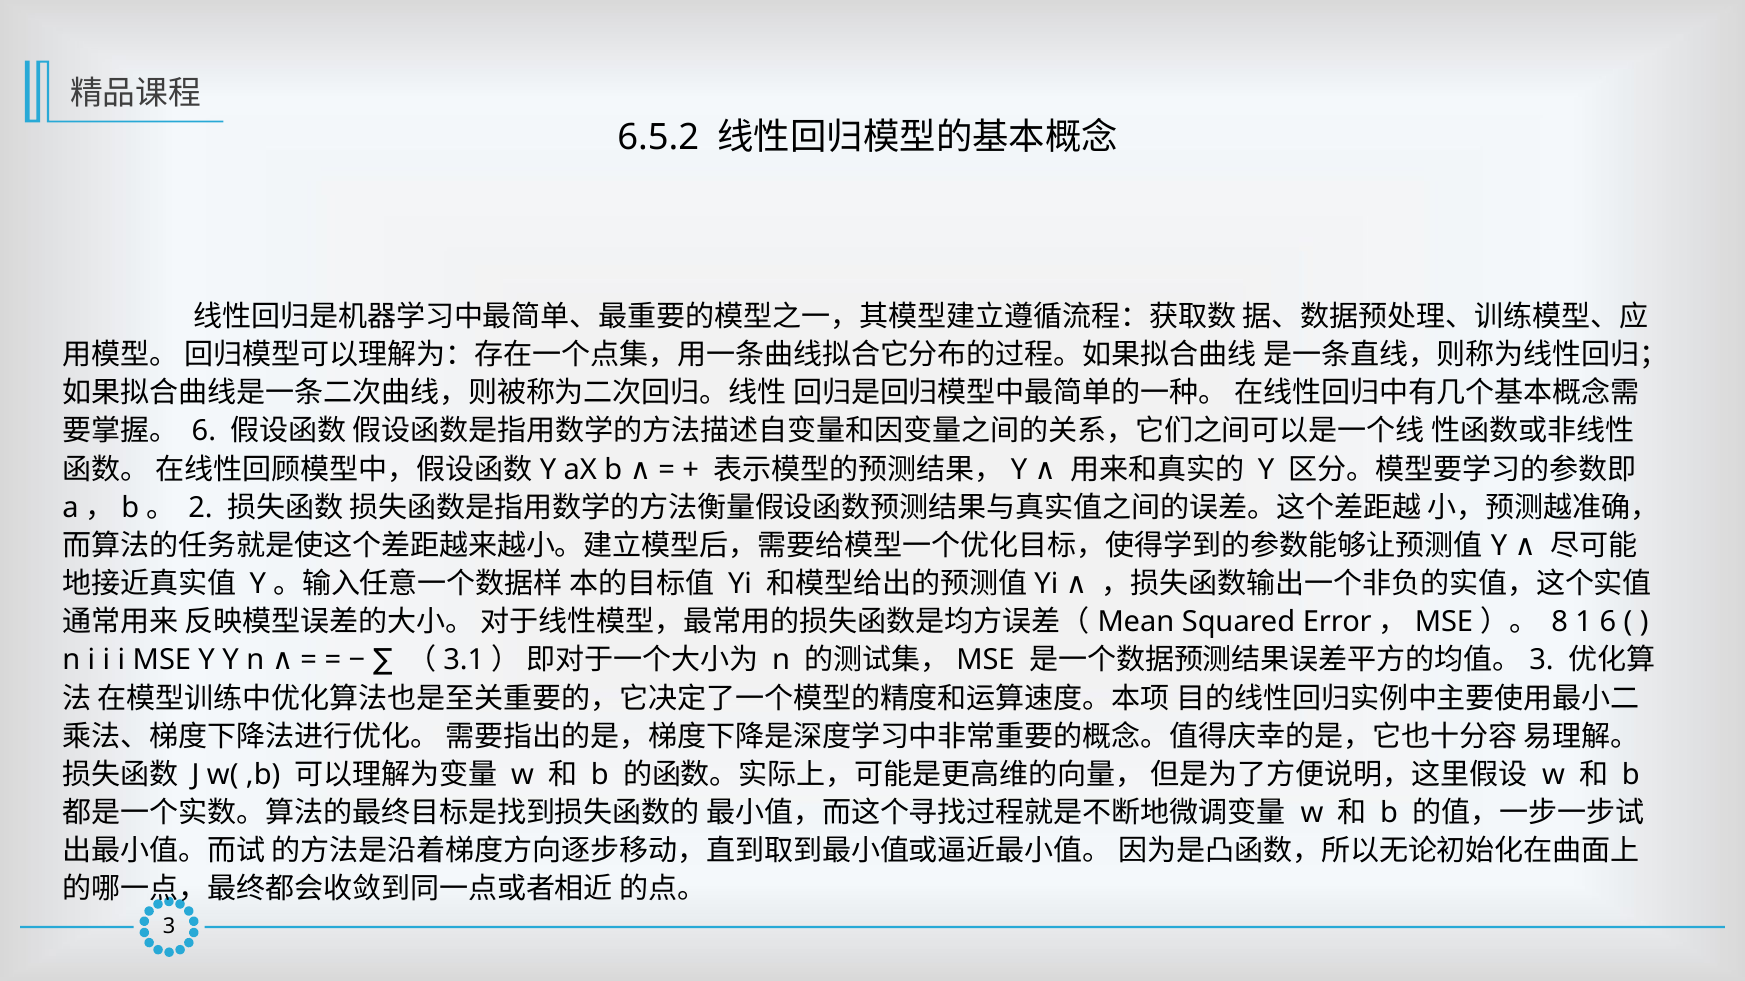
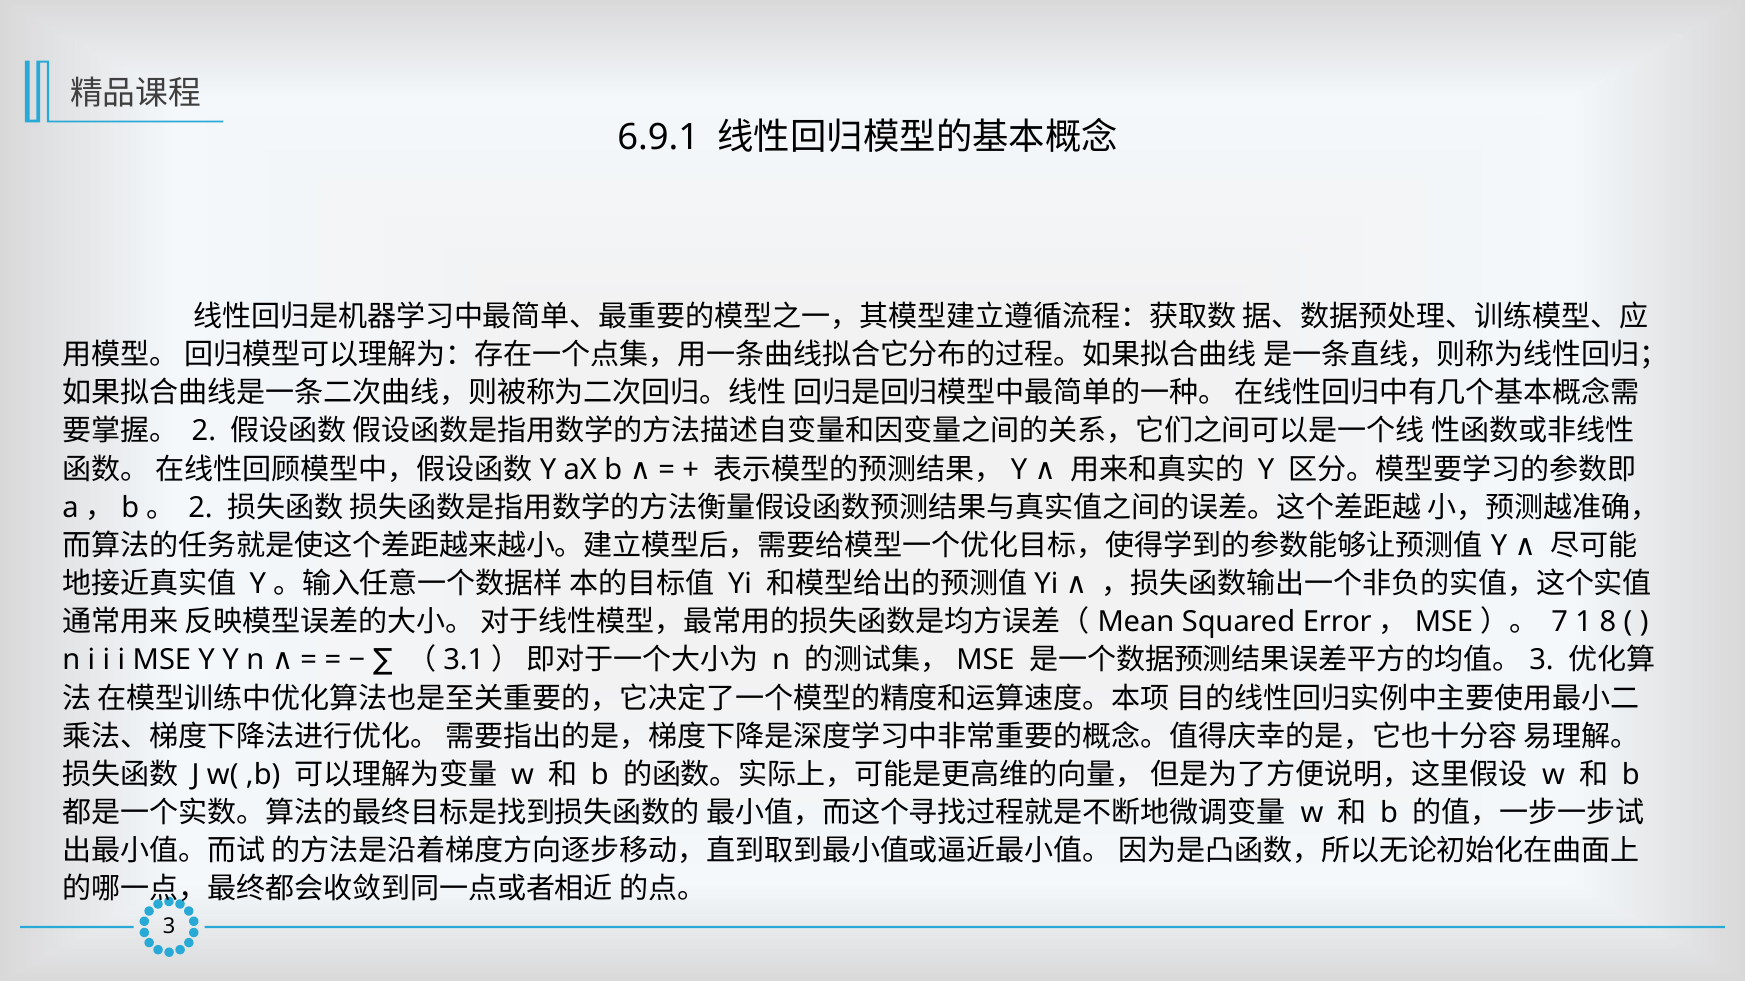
6.5.2: 6.5.2 -> 6.9.1 (658, 138)
6: 6 -> 2 (204, 432)
8: 8 -> 7 (1560, 622)
1 6: 6 -> 8 (1608, 622)
